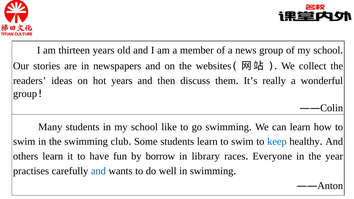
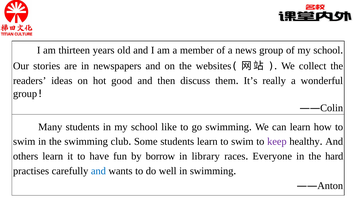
hot years: years -> good (122, 81)
keep colour: blue -> purple (277, 142)
year: year -> hard (334, 156)
